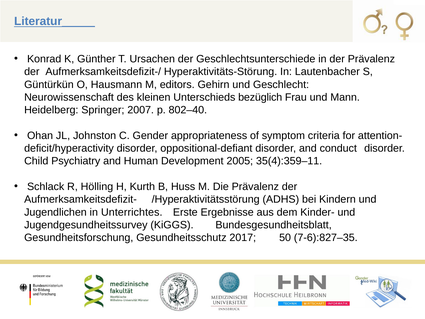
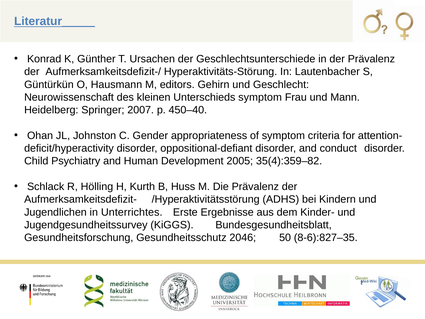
Unterschieds bezüglich: bezüglich -> symptom (260, 97)
802–40: 802–40 -> 450–40 (188, 110)
35(4):359–11: 35(4):359–11 -> 35(4):359–82 (289, 161)
2017: 2017 -> 2046 (243, 238)
7-6):827–35: 7-6):827–35 -> 8-6):827–35 (326, 238)
